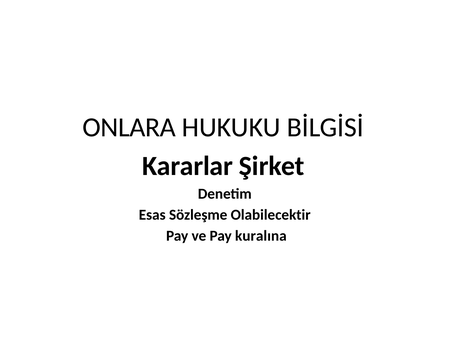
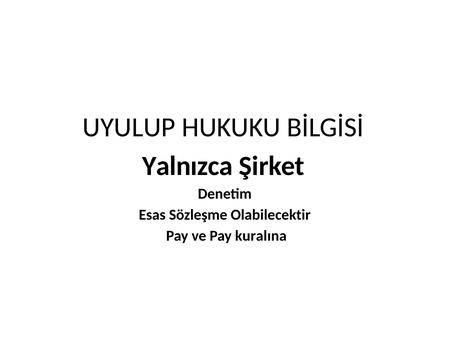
ONLARA: ONLARA -> UYULUP (129, 127)
Kararlar: Kararlar -> Yalnızca (187, 166)
